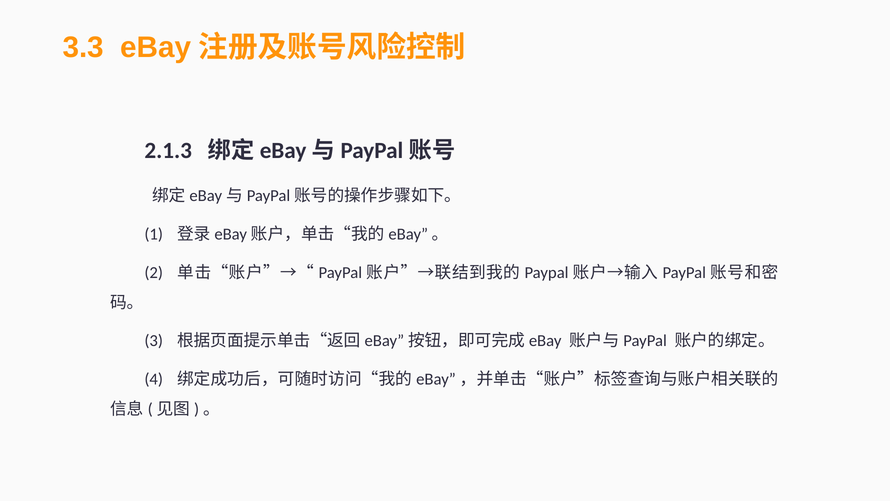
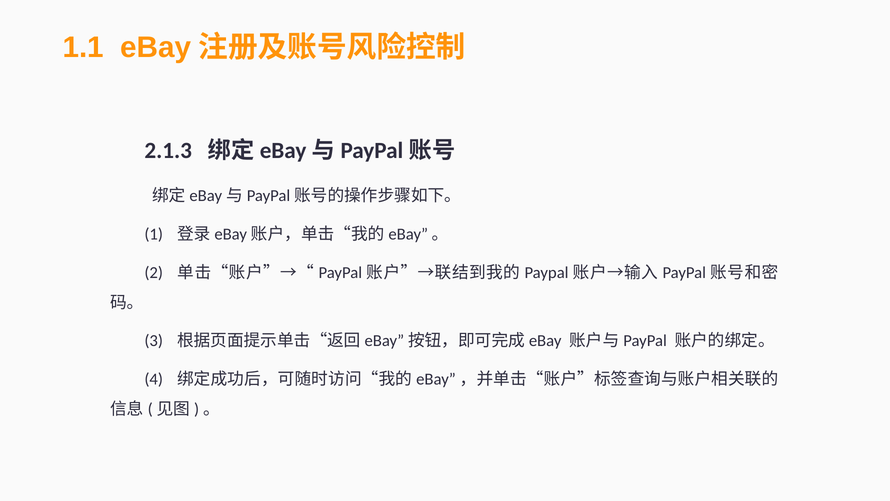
3.3: 3.3 -> 1.1 (83, 47)
